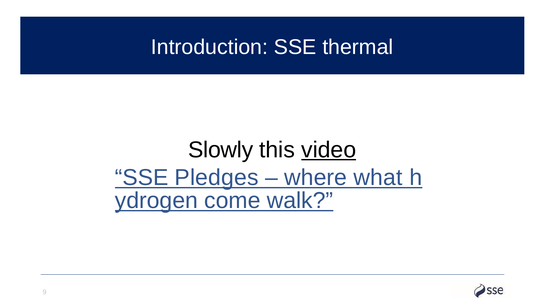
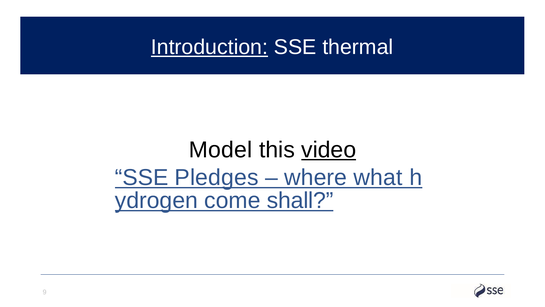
Introduction underline: none -> present (209, 47)
Slowly: Slowly -> Model (220, 150)
walk: walk -> shall (300, 200)
